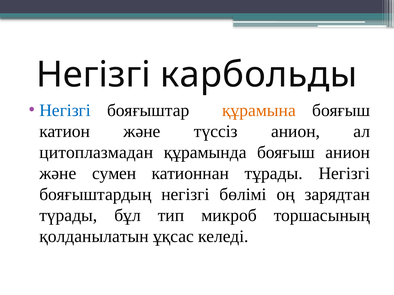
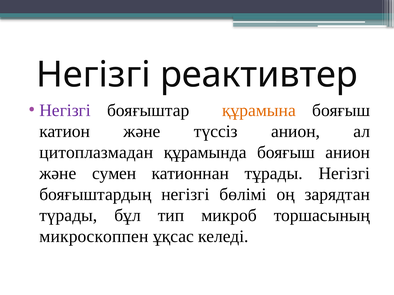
карбольды: карбольды -> реактивтер (259, 75)
Негізгі colour: blue -> purple (65, 111)
қолданылатын: қолданылатын -> микроскоппен (94, 237)
